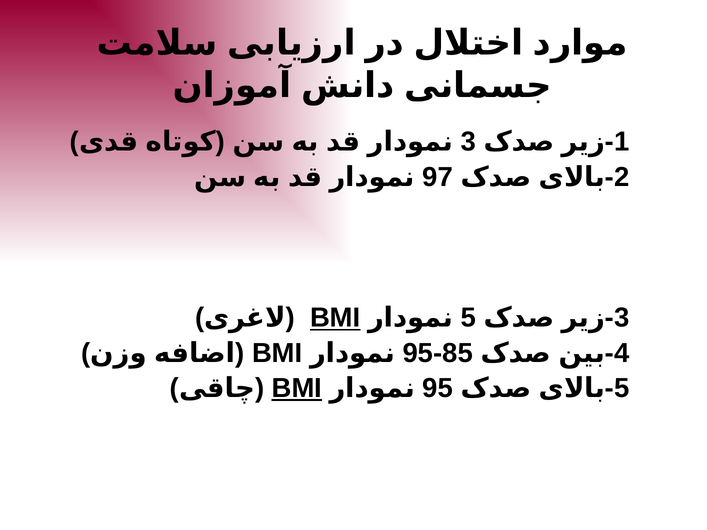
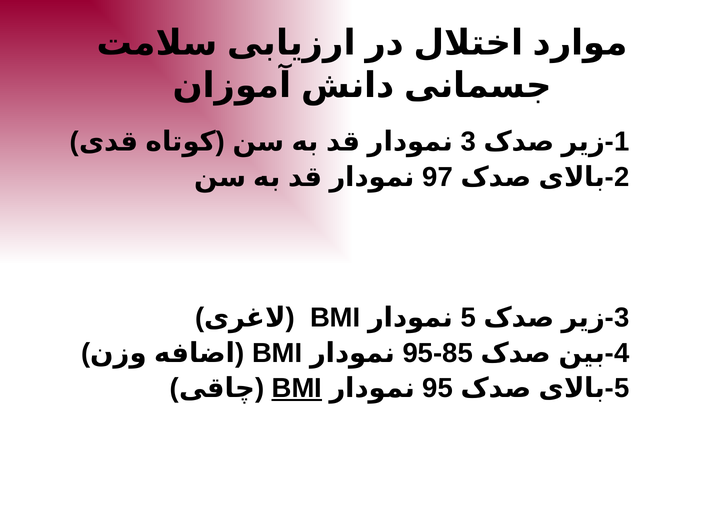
BMI underline: present -> none (335, 318)
